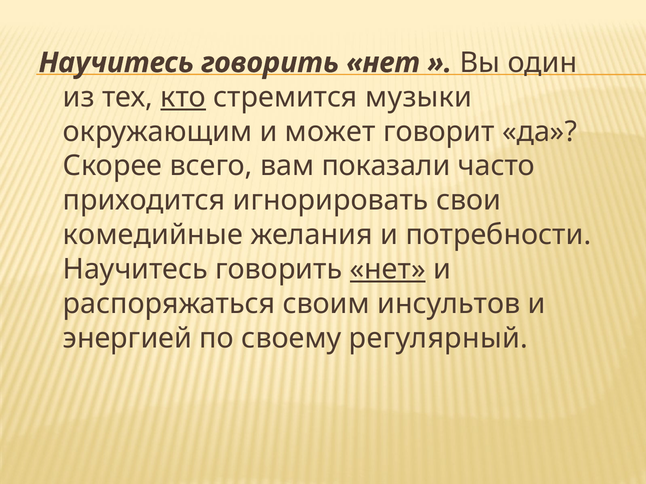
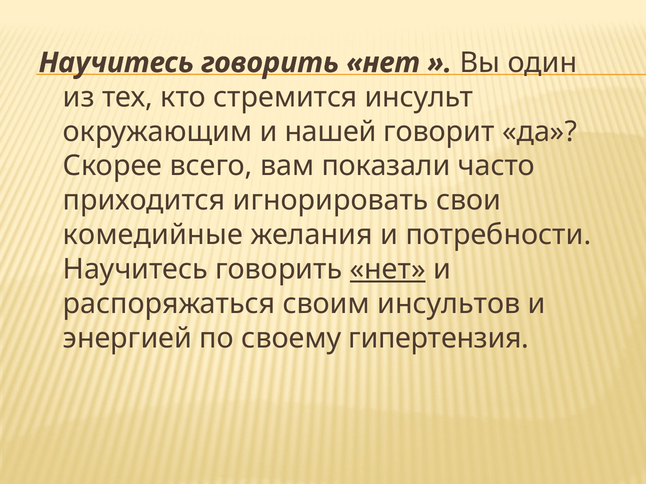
кто underline: present -> none (183, 97)
музыки: музыки -> инсульт (419, 97)
может: может -> нашей (331, 132)
регулярный: регулярный -> гипертензия (439, 338)
